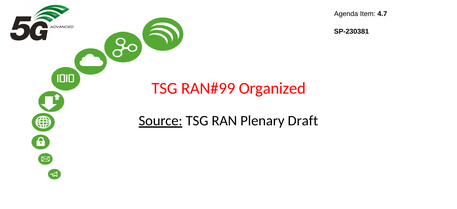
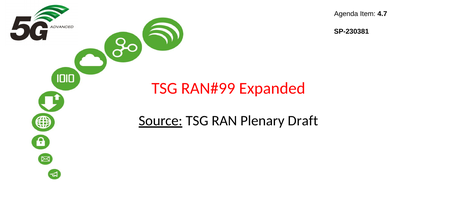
Organized: Organized -> Expanded (272, 88)
